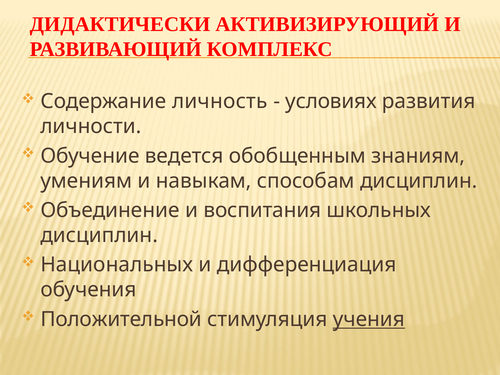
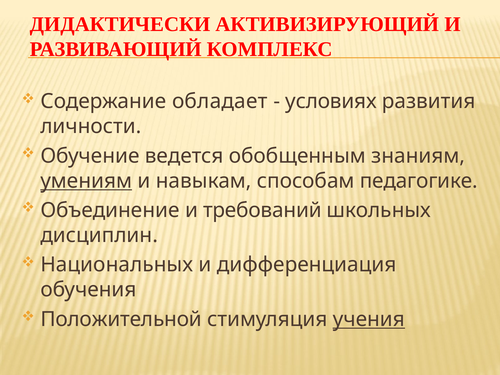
личность: личность -> обладает (220, 101)
умениям underline: none -> present (86, 181)
способам дисциплин: дисциплин -> педагогике (419, 181)
воспитания: воспитания -> требований (262, 210)
